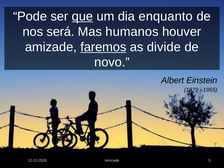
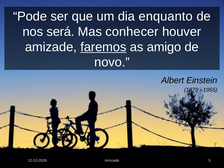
que underline: present -> none (82, 16)
humanos: humanos -> conhecer (132, 32)
divide: divide -> amigo (164, 47)
